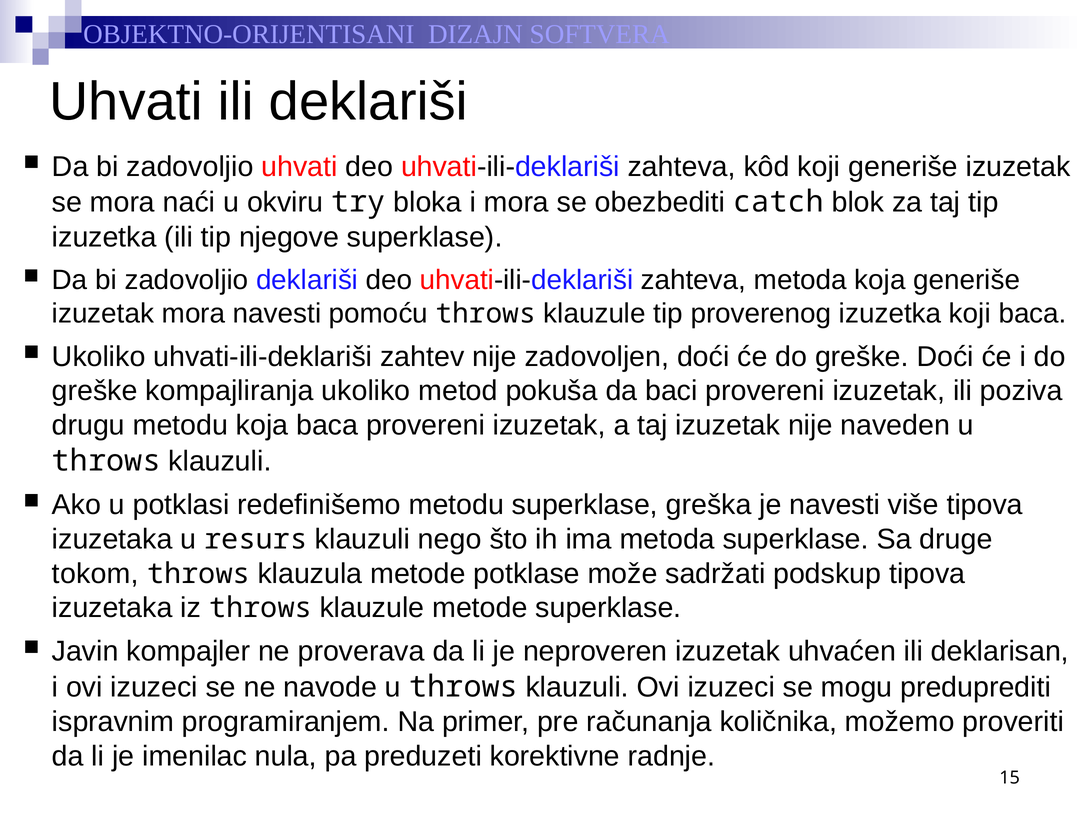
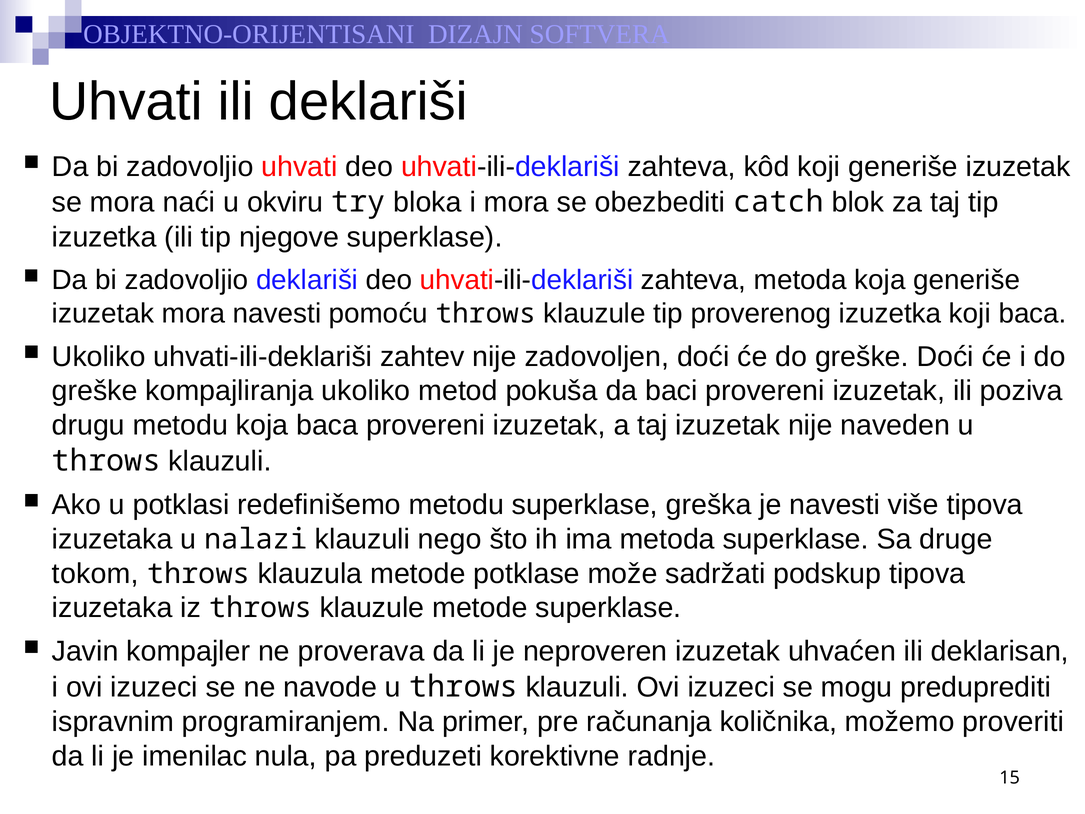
resurs: resurs -> nalazi (256, 539)
